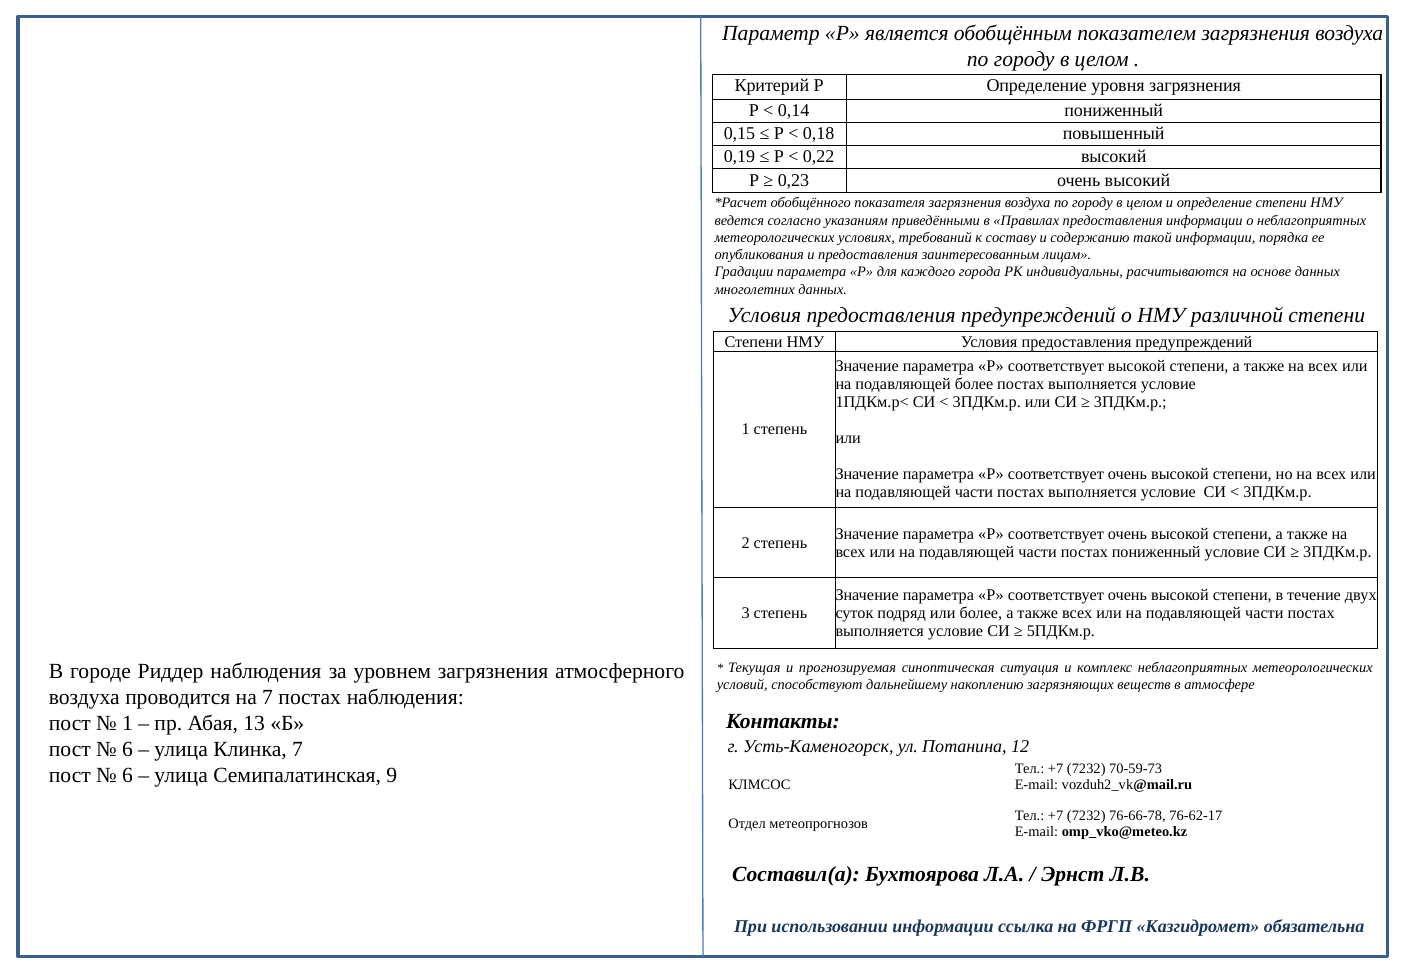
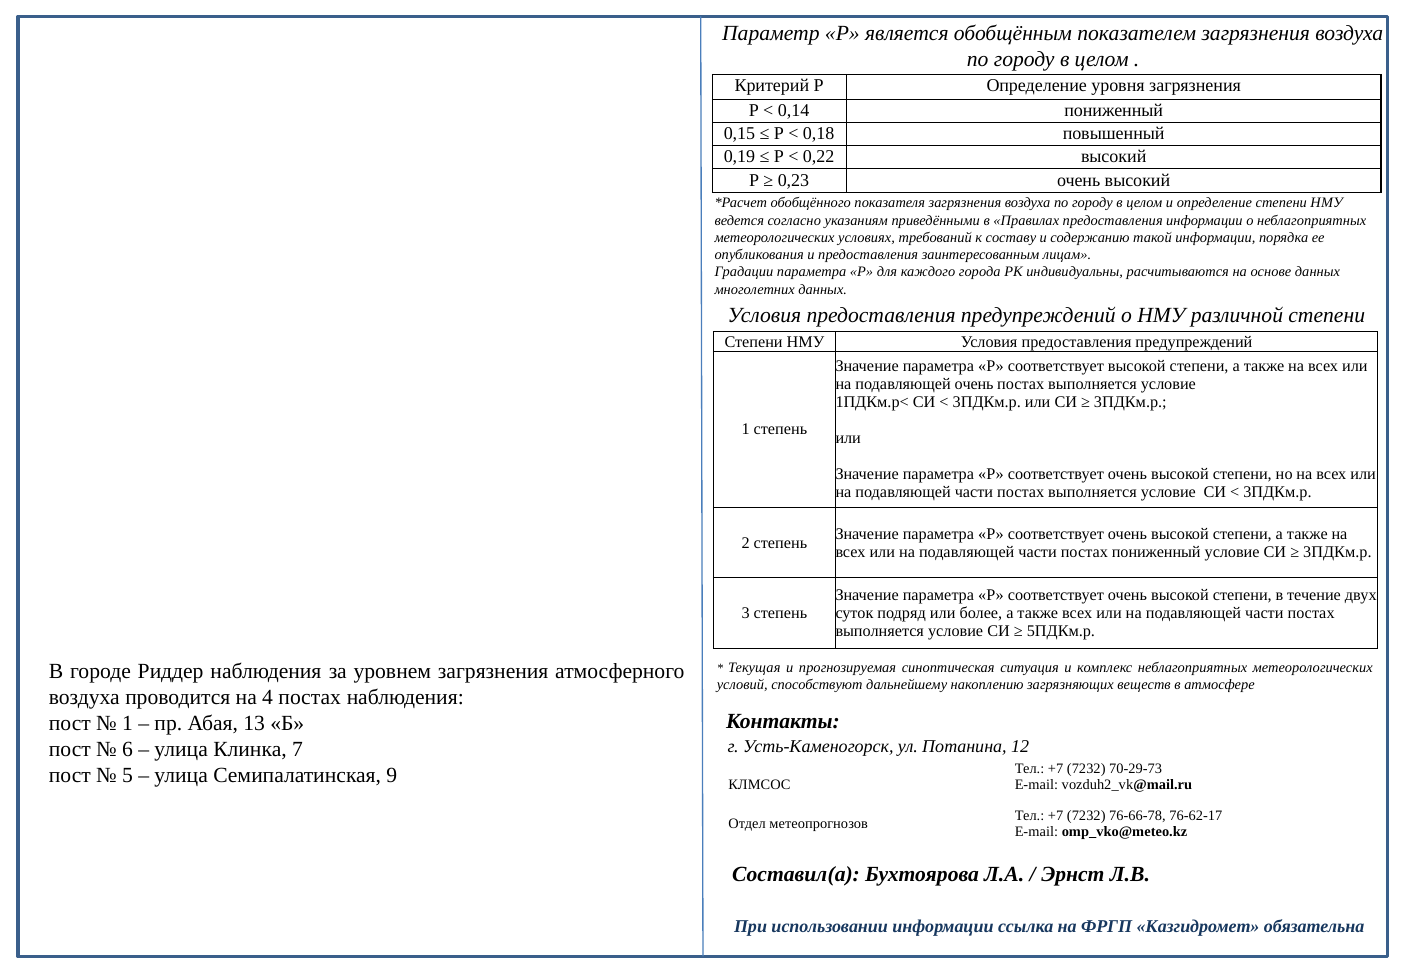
подавляющей более: более -> очень (974, 385)
на 7: 7 -> 4 (268, 698)
70-59-73: 70-59-73 -> 70-29-73 (1136, 769)
6: 6 -> 5 (127, 776)
